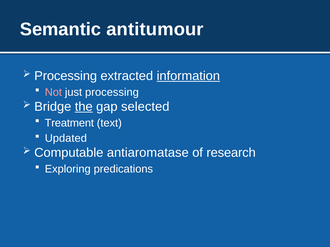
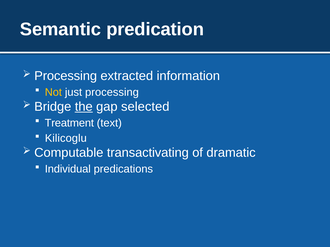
antitumour: antitumour -> predication (155, 29)
information underline: present -> none (188, 76)
Not colour: pink -> yellow (53, 92)
Updated: Updated -> Kilicoglu (66, 139)
antiaromatase: antiaromatase -> transactivating (148, 153)
research: research -> dramatic (231, 153)
Exploring: Exploring -> Individual (68, 169)
